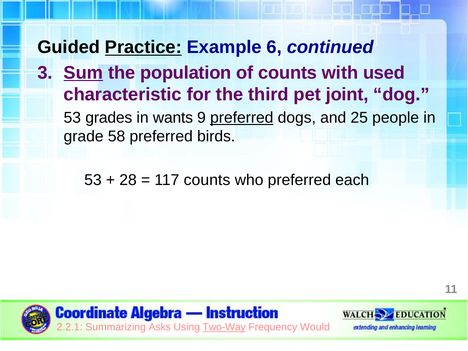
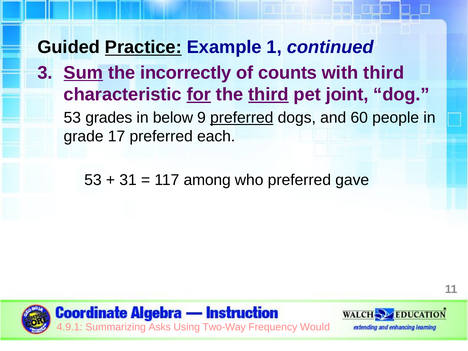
6: 6 -> 1 (274, 47)
population: population -> incorrectly (186, 73)
with used: used -> third (384, 73)
for underline: none -> present (199, 95)
third underline: none -> present (268, 95)
wants: wants -> below (173, 118)
25: 25 -> 60 (359, 118)
58: 58 -> 17 (117, 136)
birds: birds -> each (216, 136)
28: 28 -> 31 (128, 180)
117 counts: counts -> among (207, 180)
each: each -> gave (352, 180)
2.2.1: 2.2.1 -> 4.9.1 (70, 327)
Two-Way underline: present -> none (224, 327)
